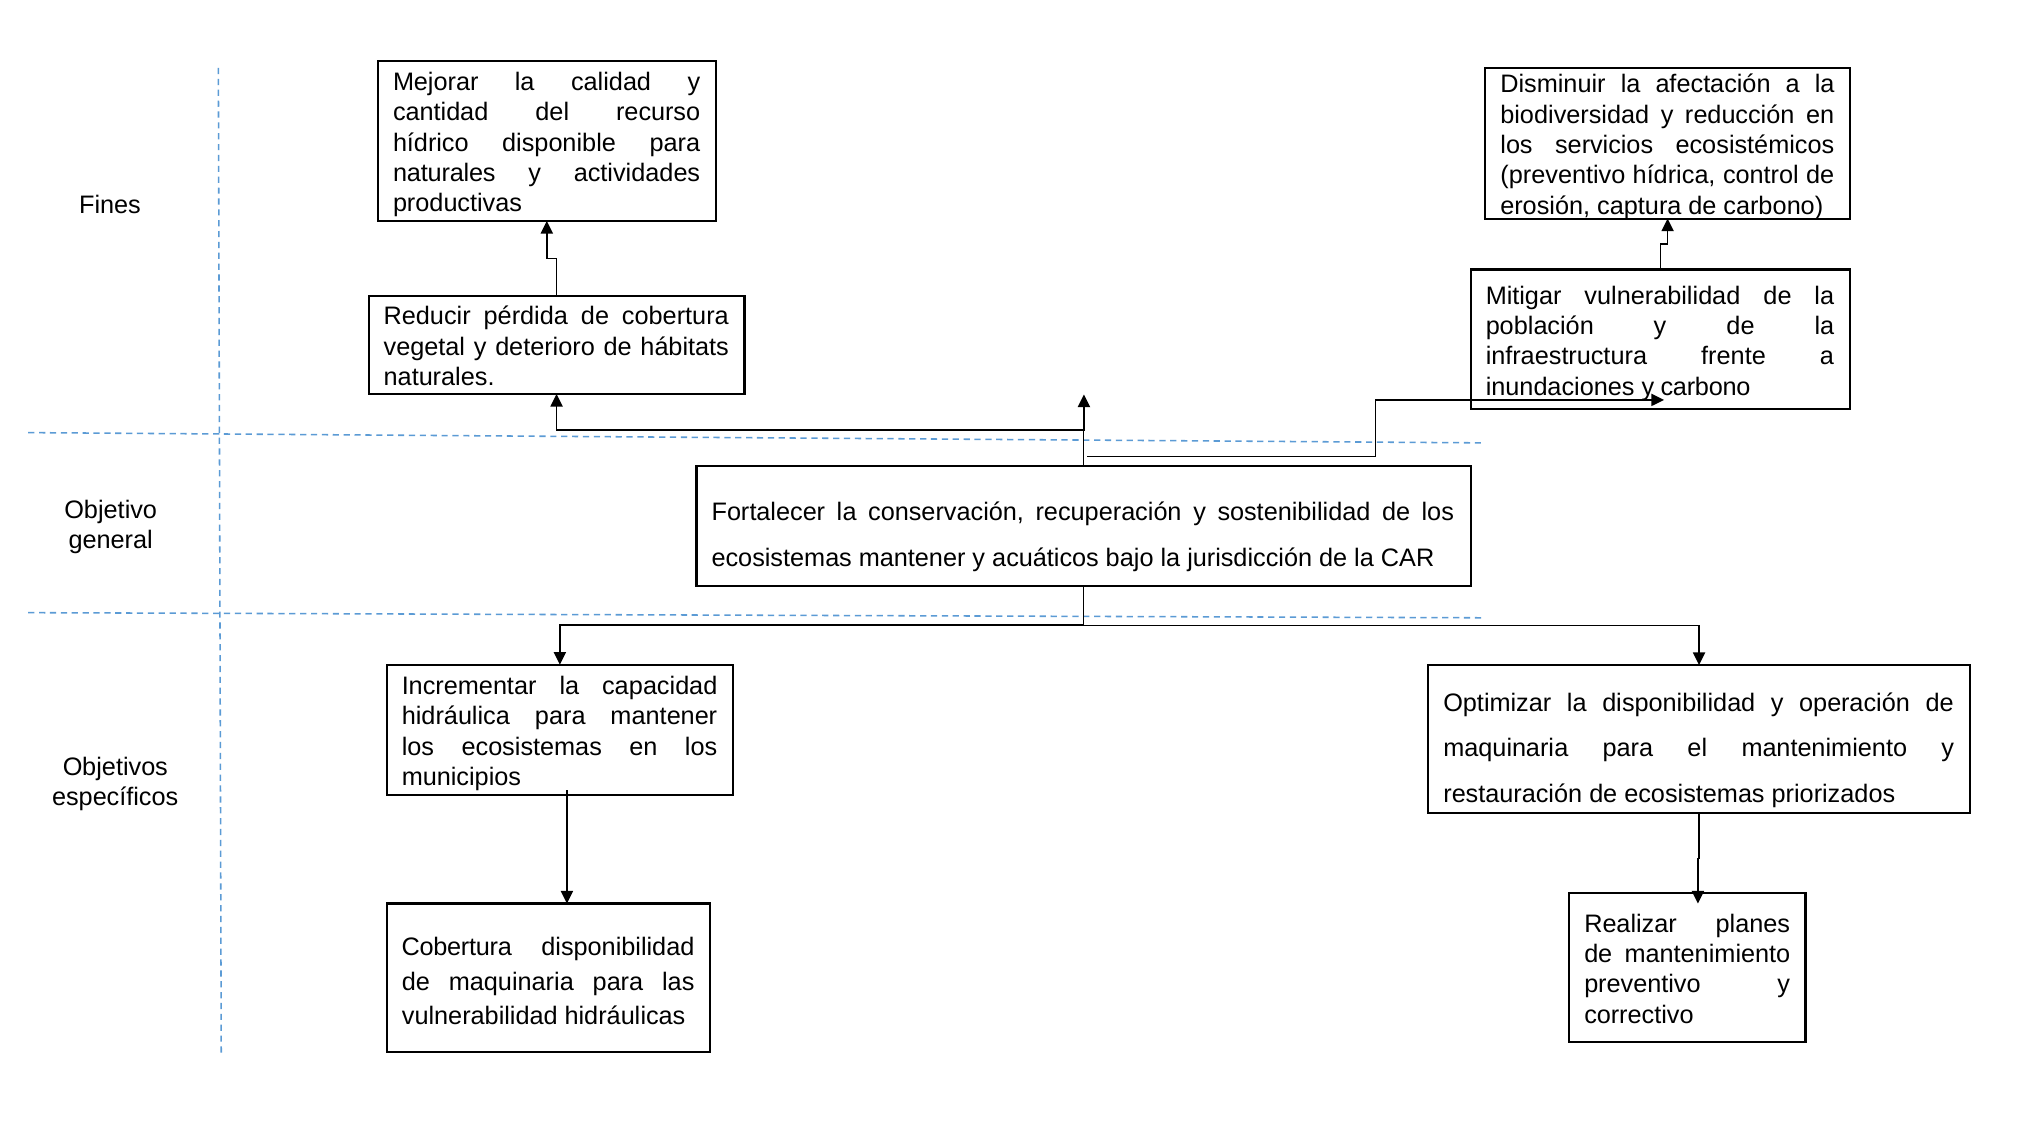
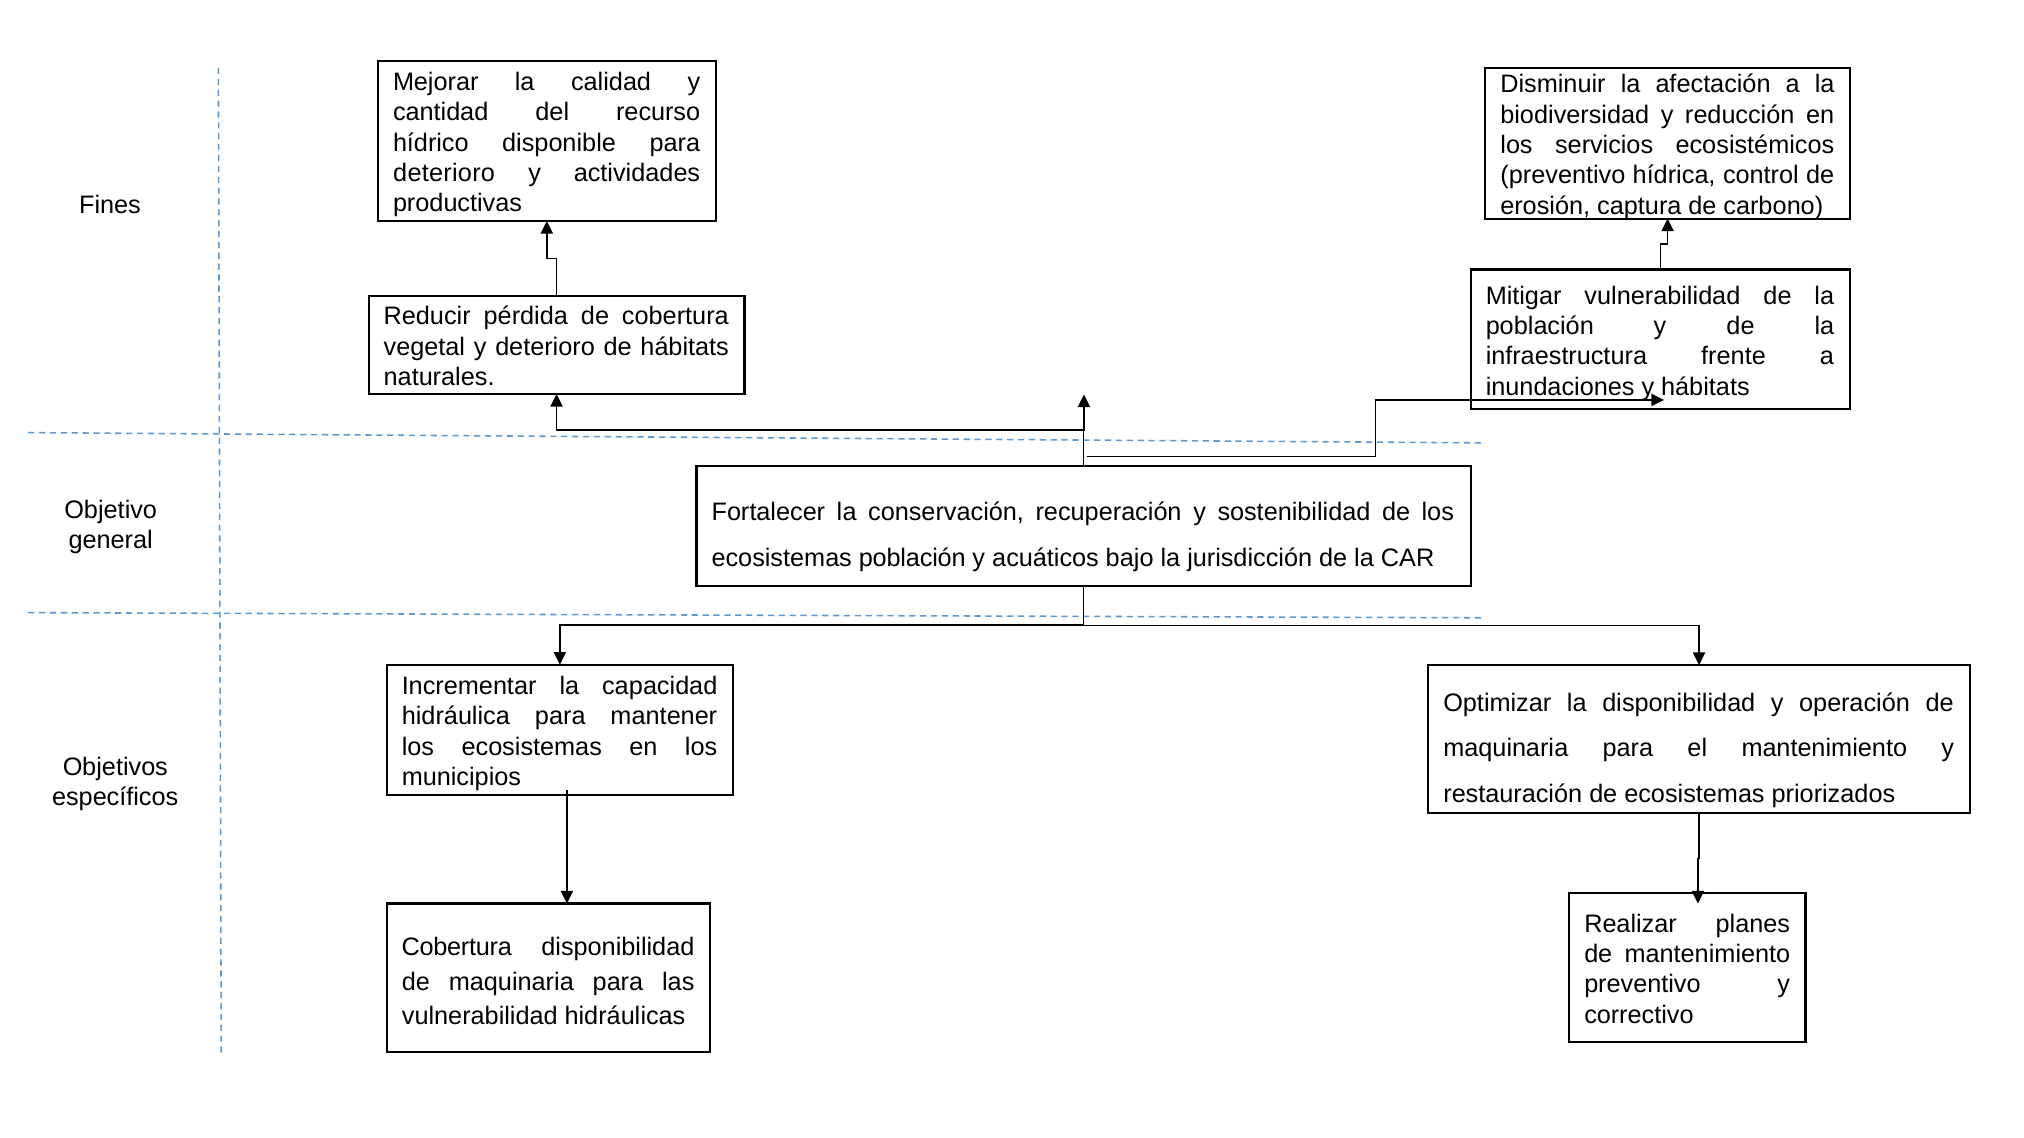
naturales: naturales -> deterioro (444, 173)
y carbono: carbono -> hábitats (1705, 387)
ecosistemas mantener: mantener -> población (912, 558)
